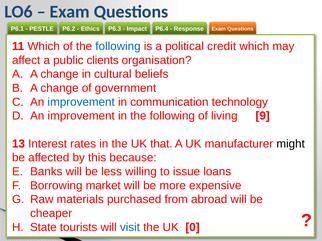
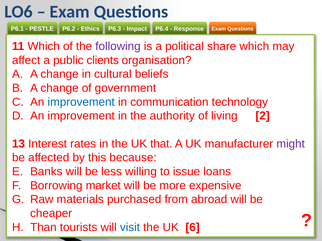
following colour: blue -> purple (118, 46)
credit: credit -> share (222, 46)
in the following: following -> authority (172, 116)
9: 9 -> 2 (263, 116)
might colour: black -> purple (291, 144)
State: State -> Than (43, 228)
0: 0 -> 6 (193, 228)
